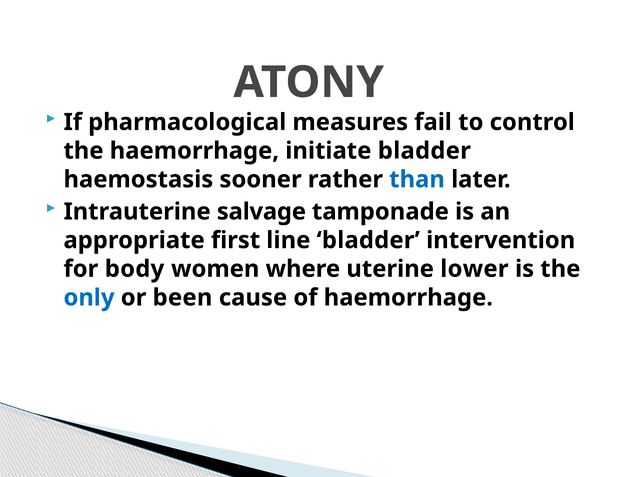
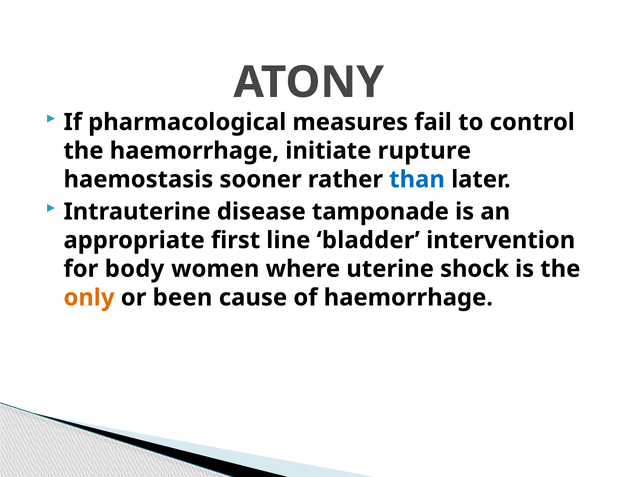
initiate bladder: bladder -> rupture (424, 151)
salvage: salvage -> disease (261, 212)
lower: lower -> shock (475, 269)
only colour: blue -> orange (89, 298)
